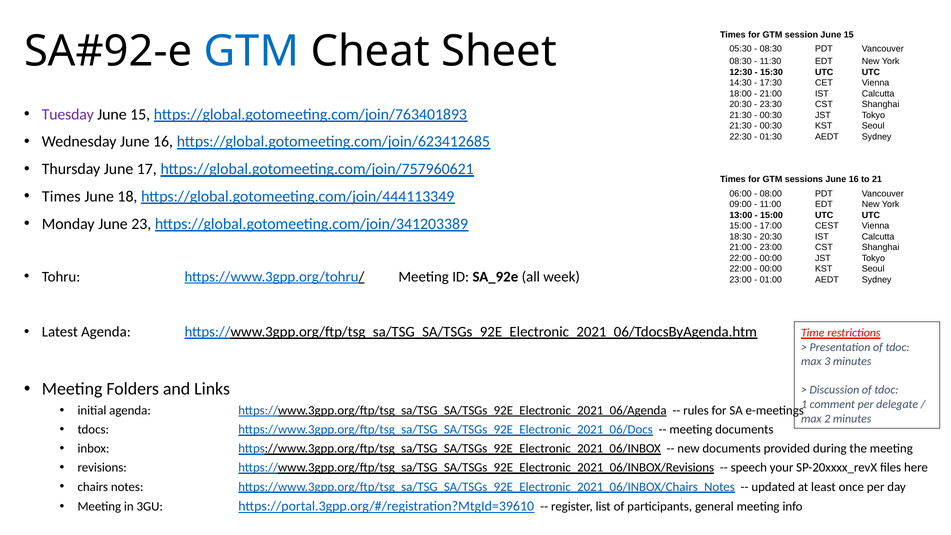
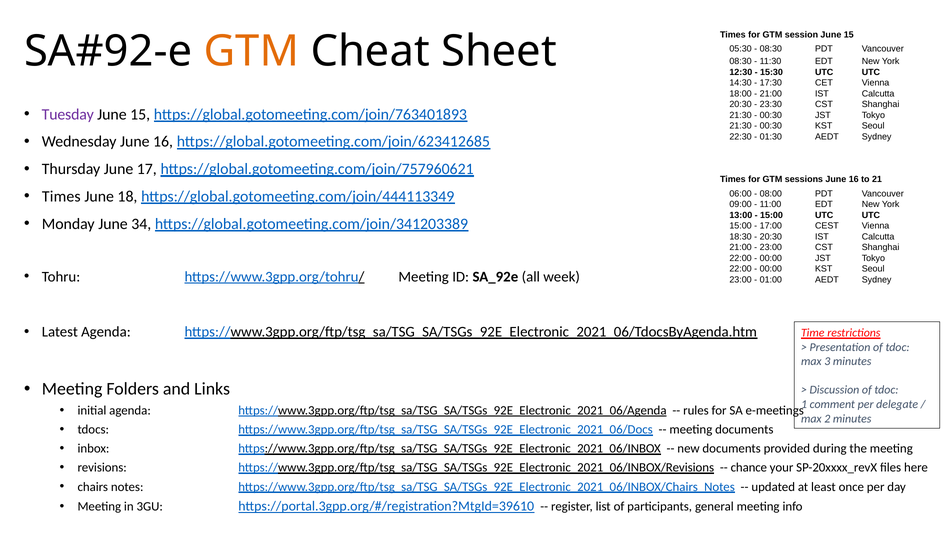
GTM colour: blue -> orange (251, 51)
23: 23 -> 34 (141, 224)
speech: speech -> chance (749, 468)
